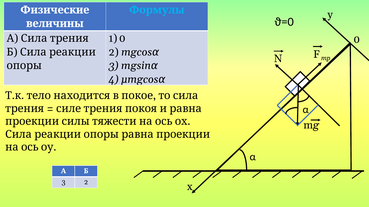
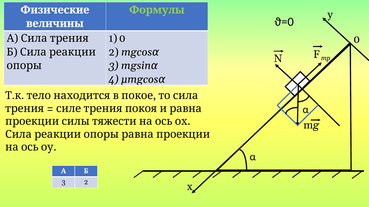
Формулы colour: light blue -> light green (157, 10)
